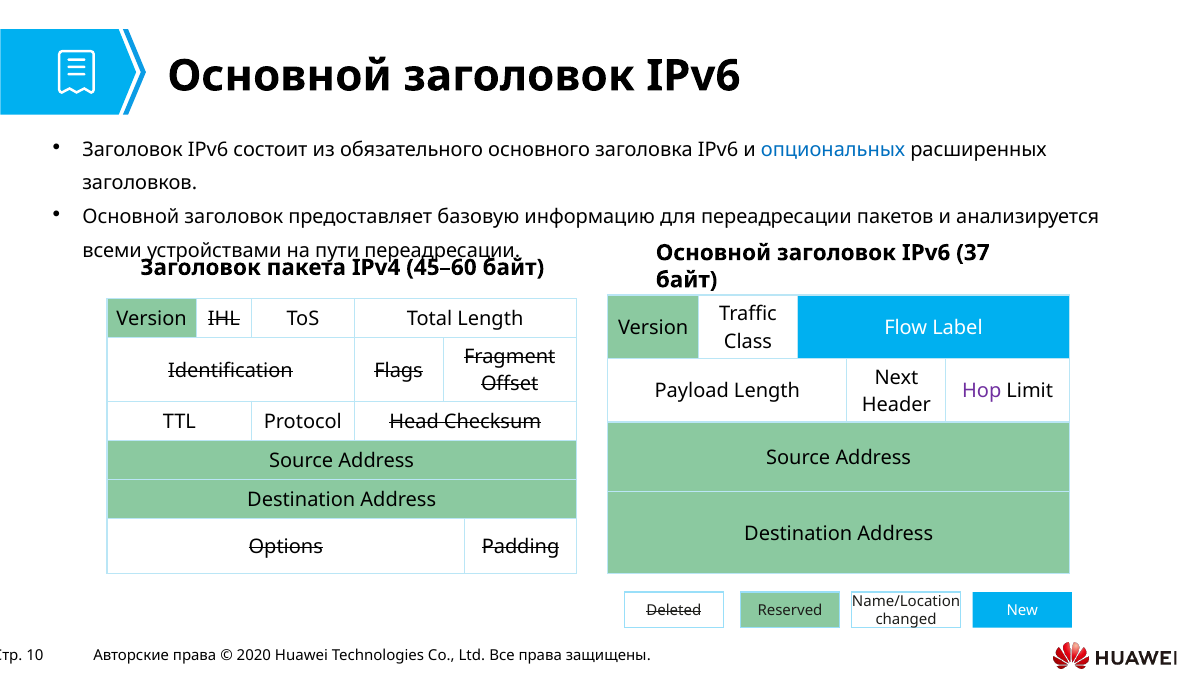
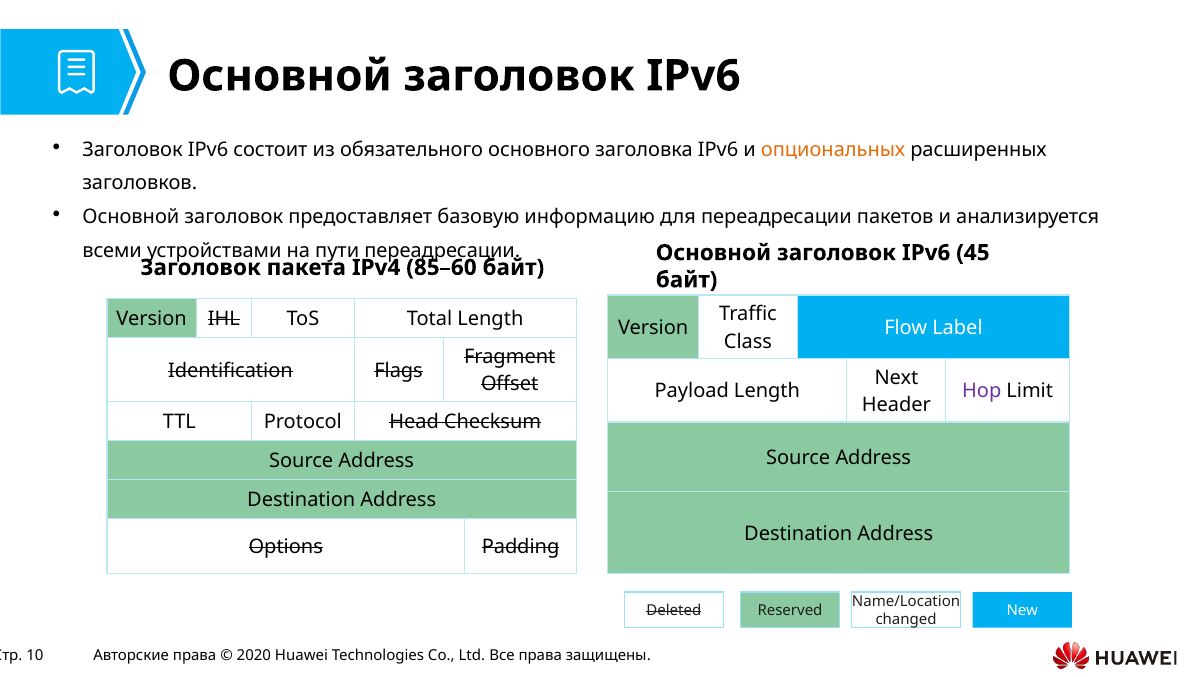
опциональных colour: blue -> orange (833, 150)
37: 37 -> 45 (973, 253)
45–60: 45–60 -> 85–60 (441, 267)
